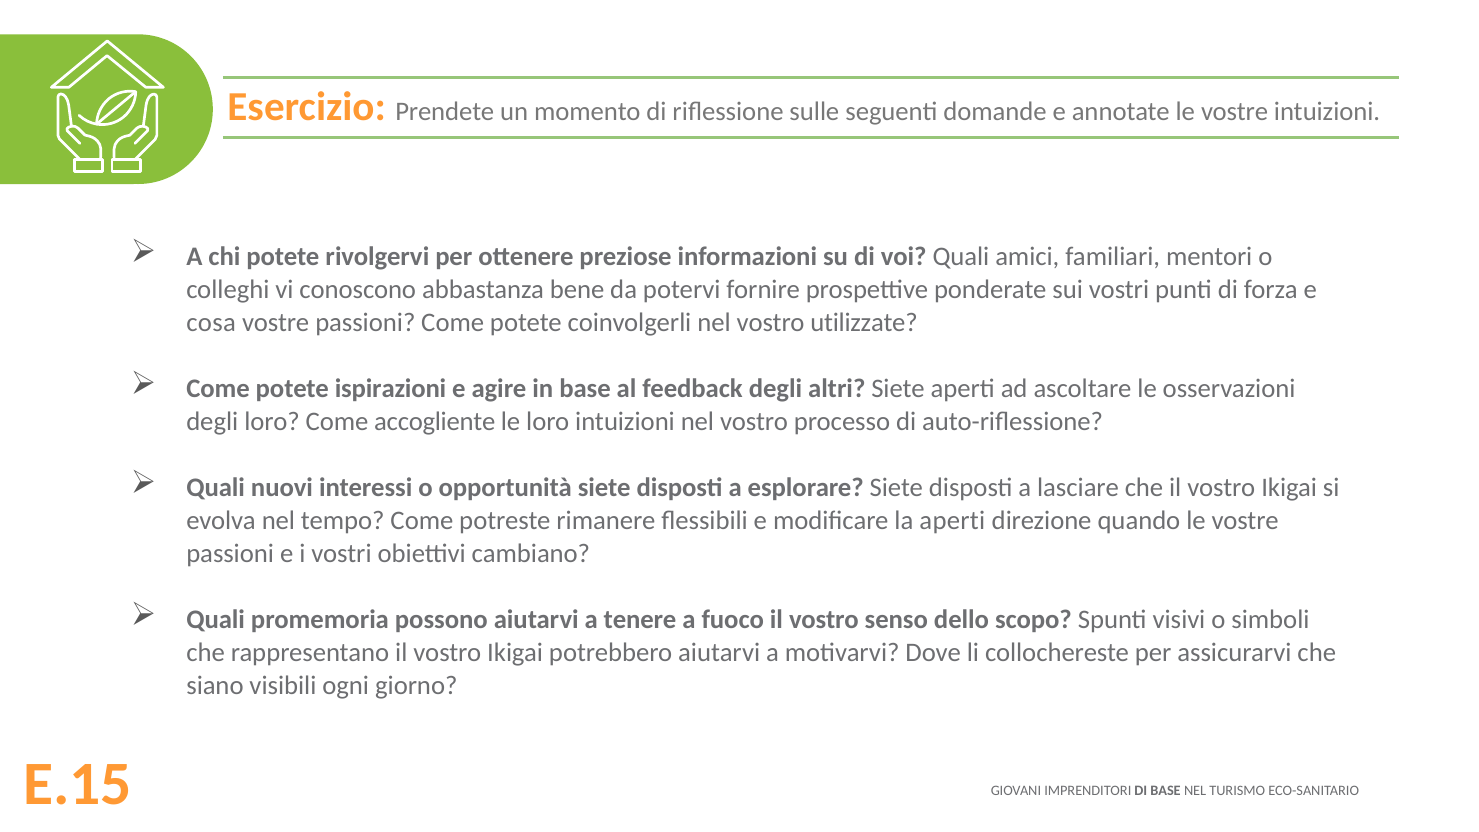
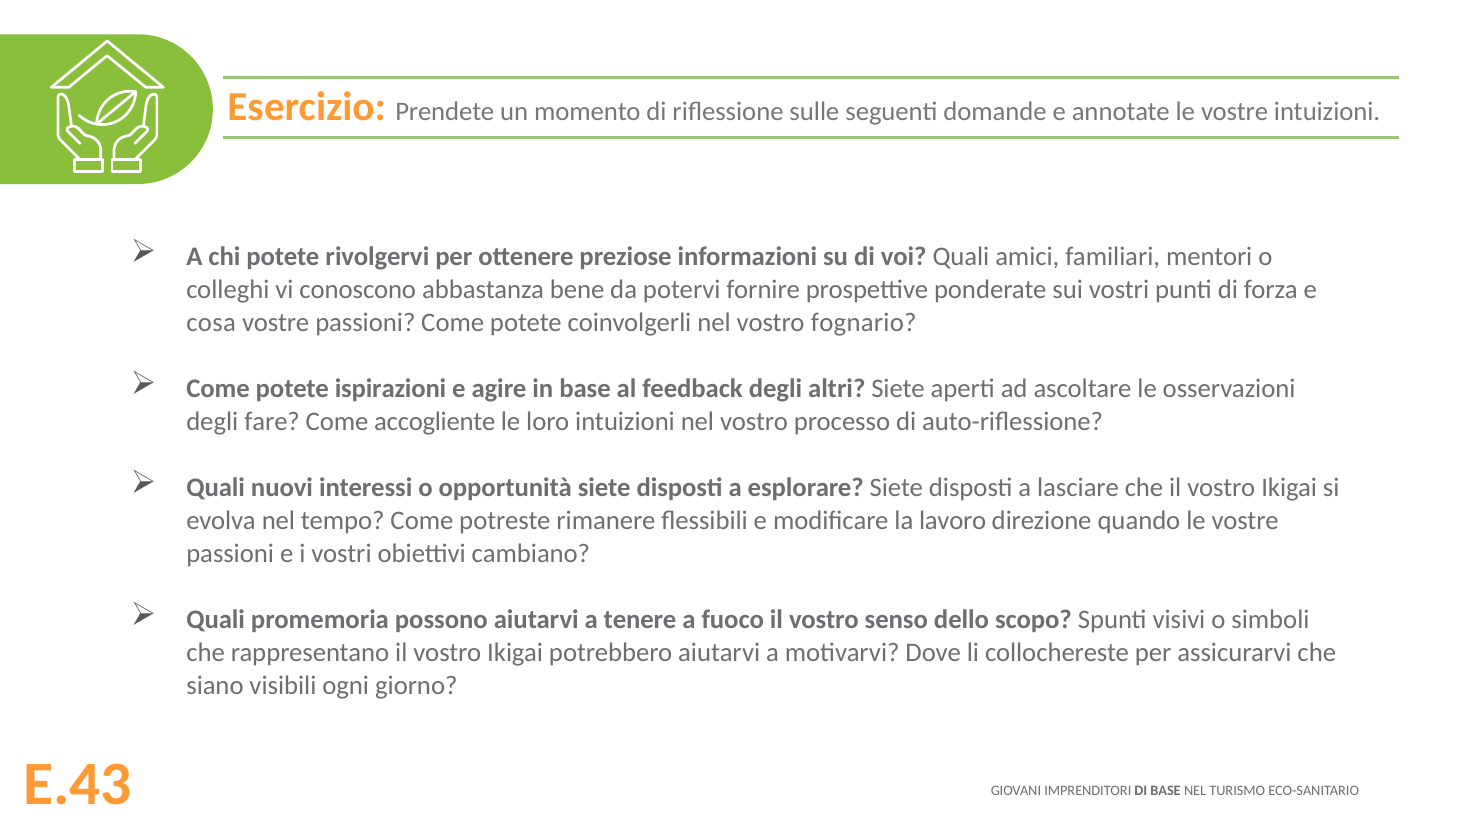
utilizzate: utilizzate -> fognario (864, 323)
degli loro: loro -> fare (272, 422)
la aperti: aperti -> lavoro (953, 521)
E.15: E.15 -> E.43 (78, 784)
